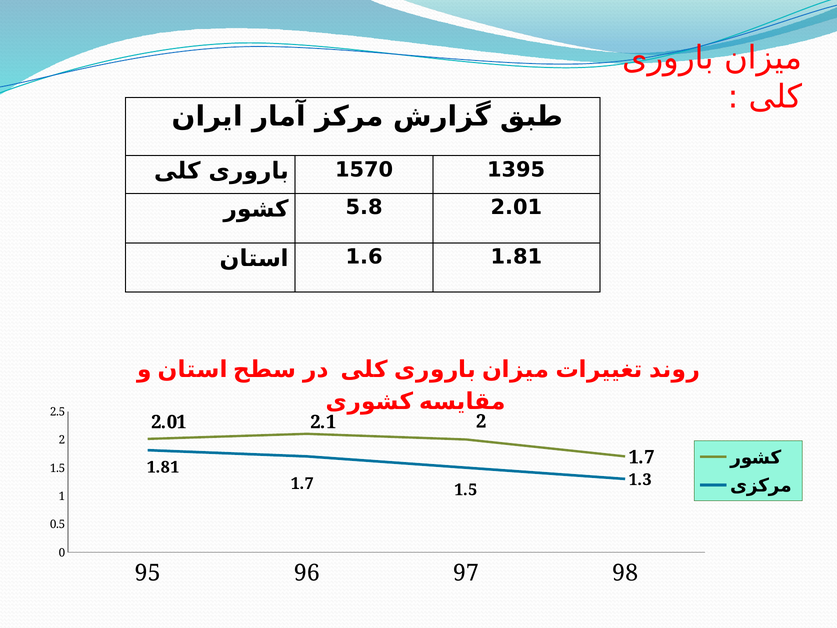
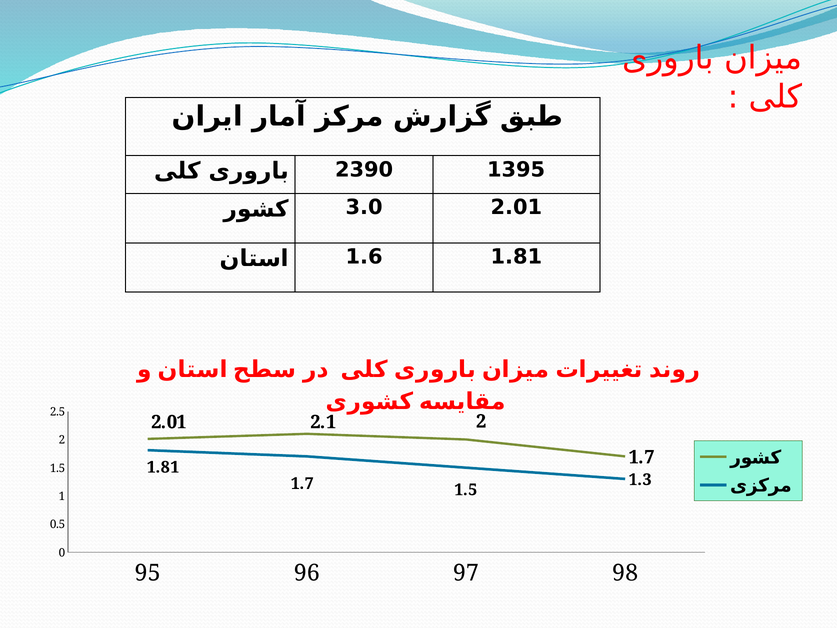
1570: 1570 -> 2390 (364, 170)
5.8: 5.8 -> 3.0 (364, 207)
